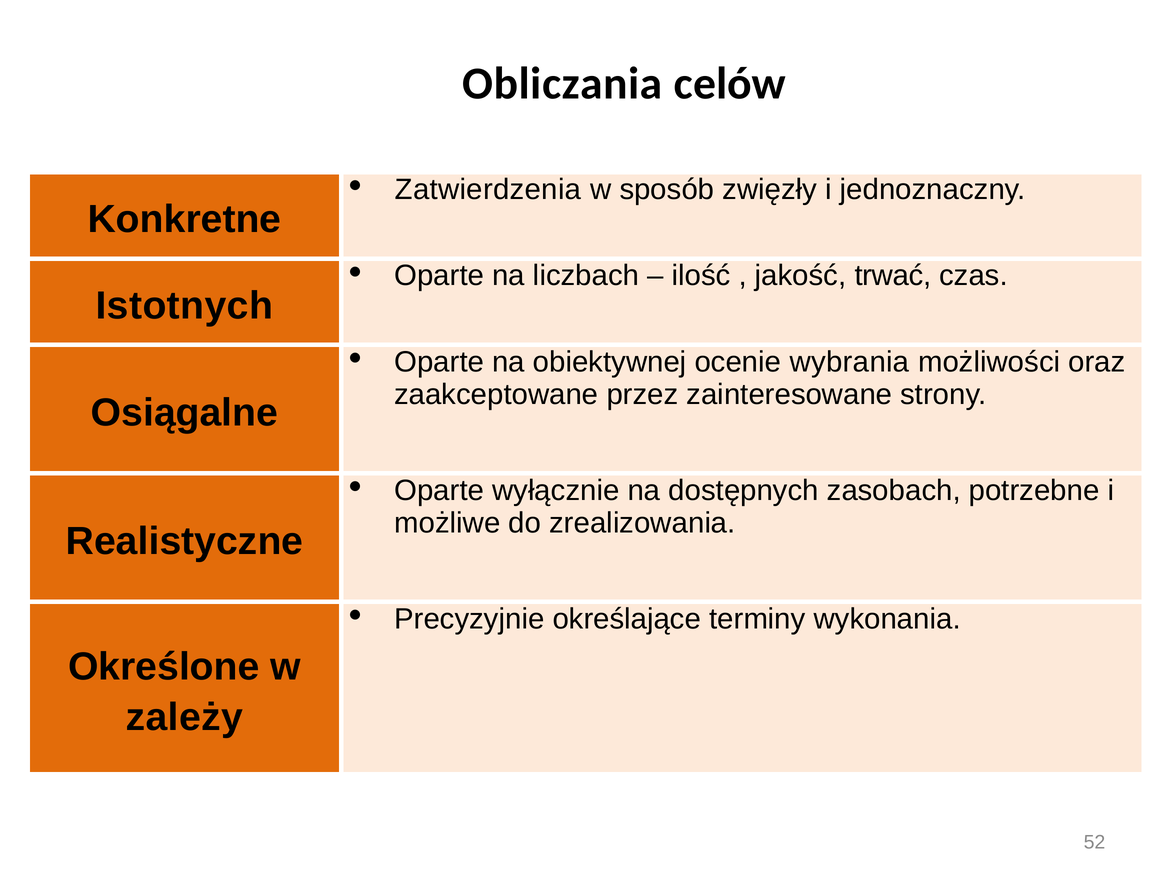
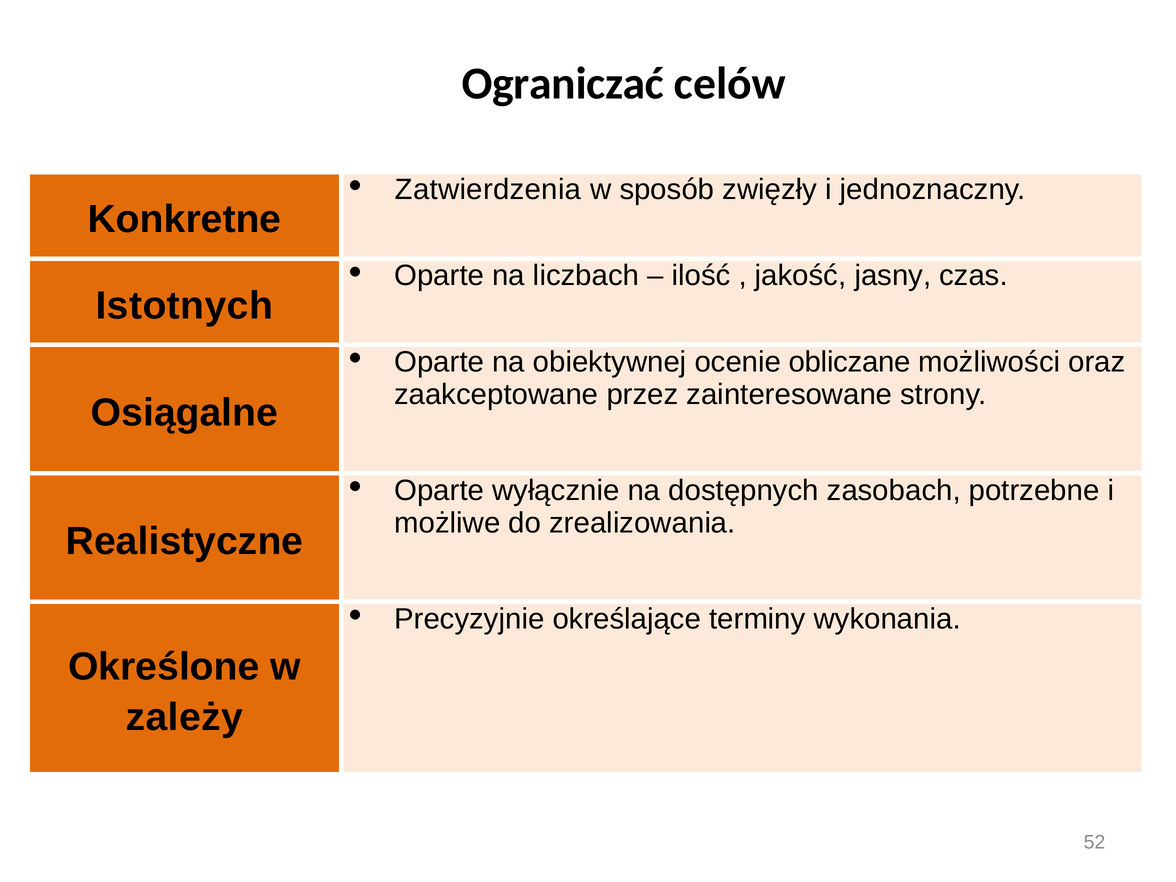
Obliczania: Obliczania -> Ograniczać (563, 84)
trwać: trwać -> jasny (893, 276)
wybrania: wybrania -> obliczane (850, 362)
